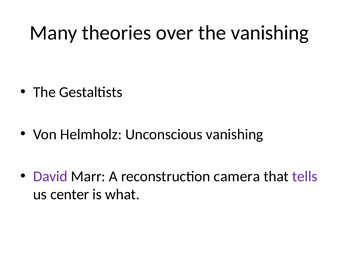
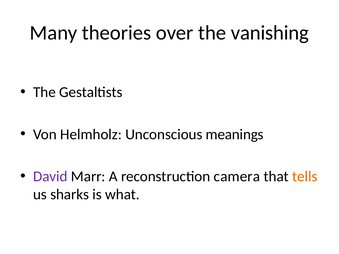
Unconscious vanishing: vanishing -> meanings (235, 134)
tells colour: purple -> orange (305, 177)
center: center -> sharks (70, 195)
